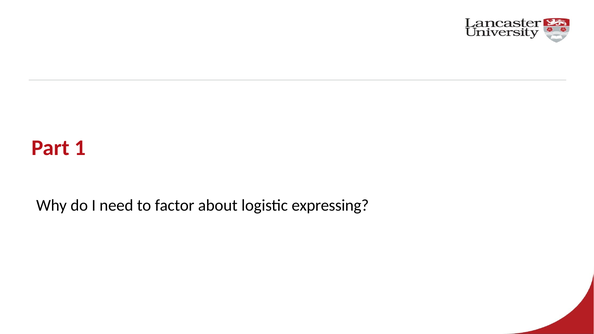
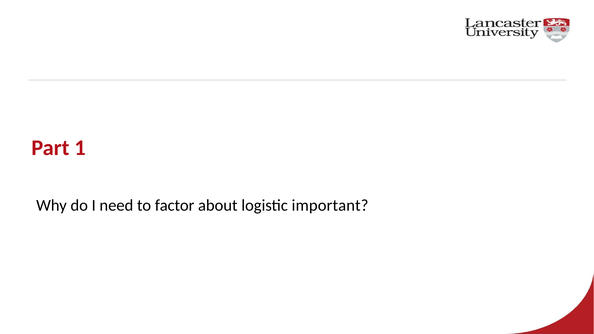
expressing: expressing -> important (330, 206)
